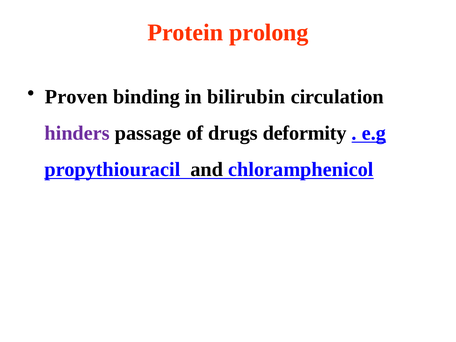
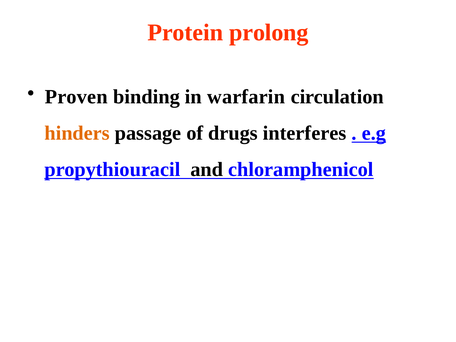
bilirubin: bilirubin -> warfarin (246, 97)
hinders colour: purple -> orange (77, 133)
deformity: deformity -> interferes (305, 133)
